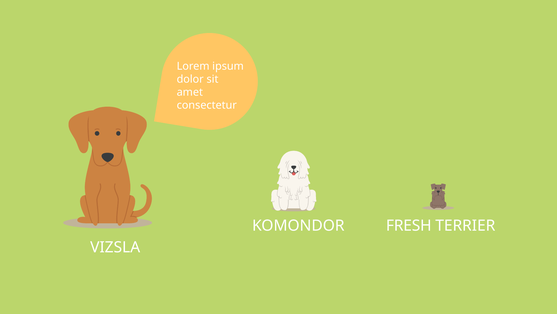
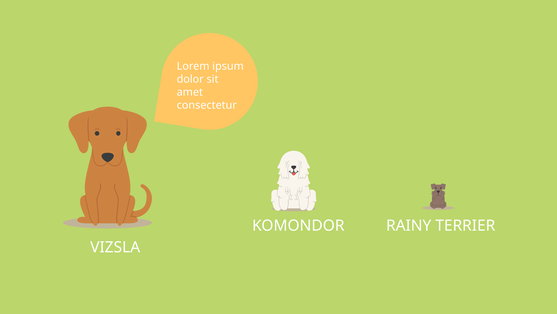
FRESH: FRESH -> RAINY (409, 225)
